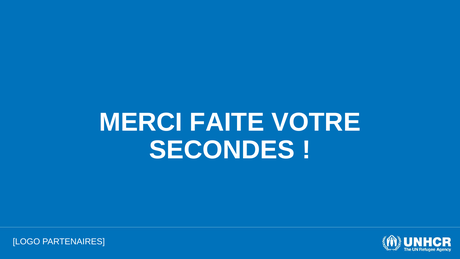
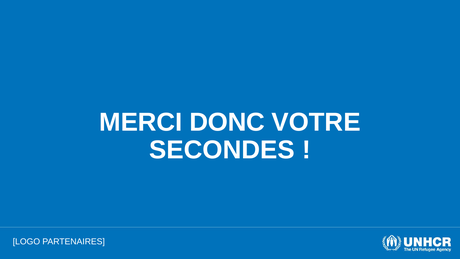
FAITE: FAITE -> DONC (227, 122)
